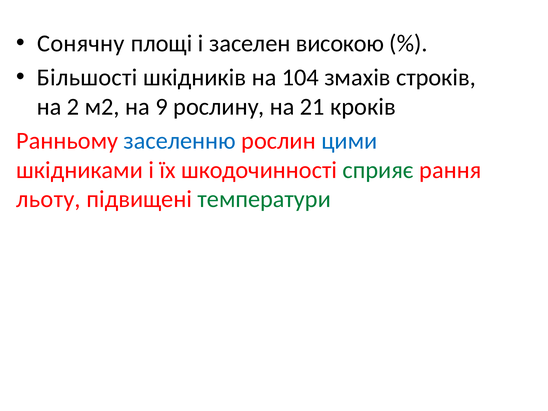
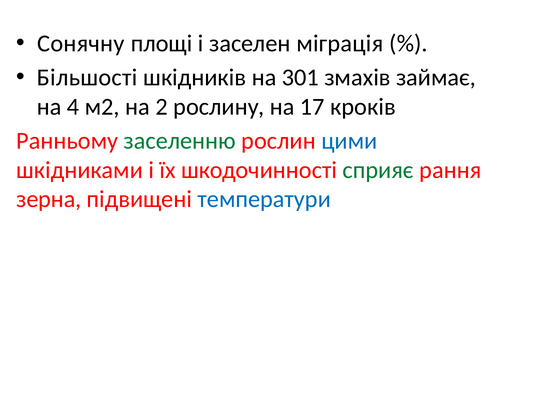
високою: високою -> міграція (340, 43)
104: 104 -> 301 (300, 77)
строків: строків -> займає (436, 77)
2: 2 -> 4 (73, 107)
9: 9 -> 2 (162, 107)
21: 21 -> 17 (312, 107)
заселенню colour: blue -> green (180, 141)
льоту: льоту -> зерна (49, 199)
температури colour: green -> blue (264, 199)
